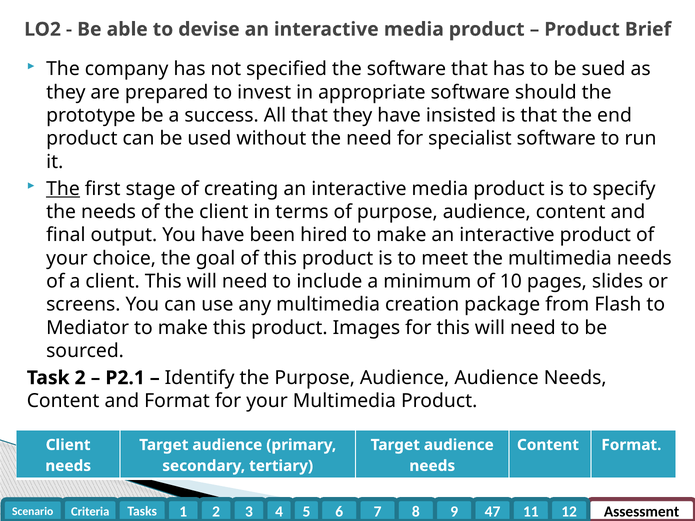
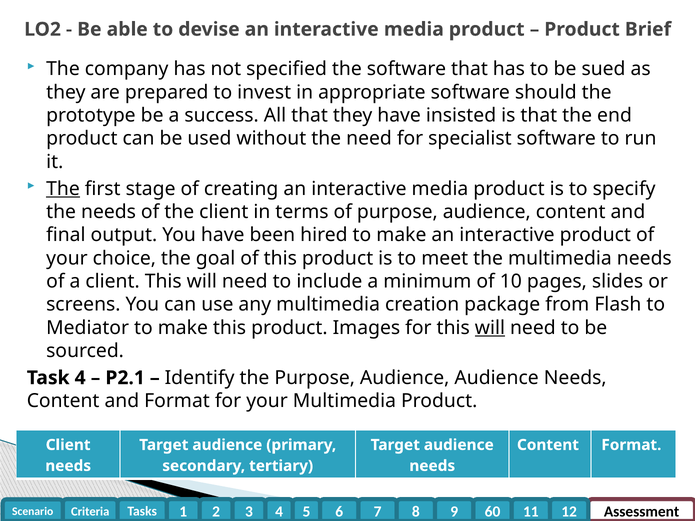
will underline: none -> present (490, 328)
Task 2: 2 -> 4 (80, 378)
47: 47 -> 60 (493, 512)
